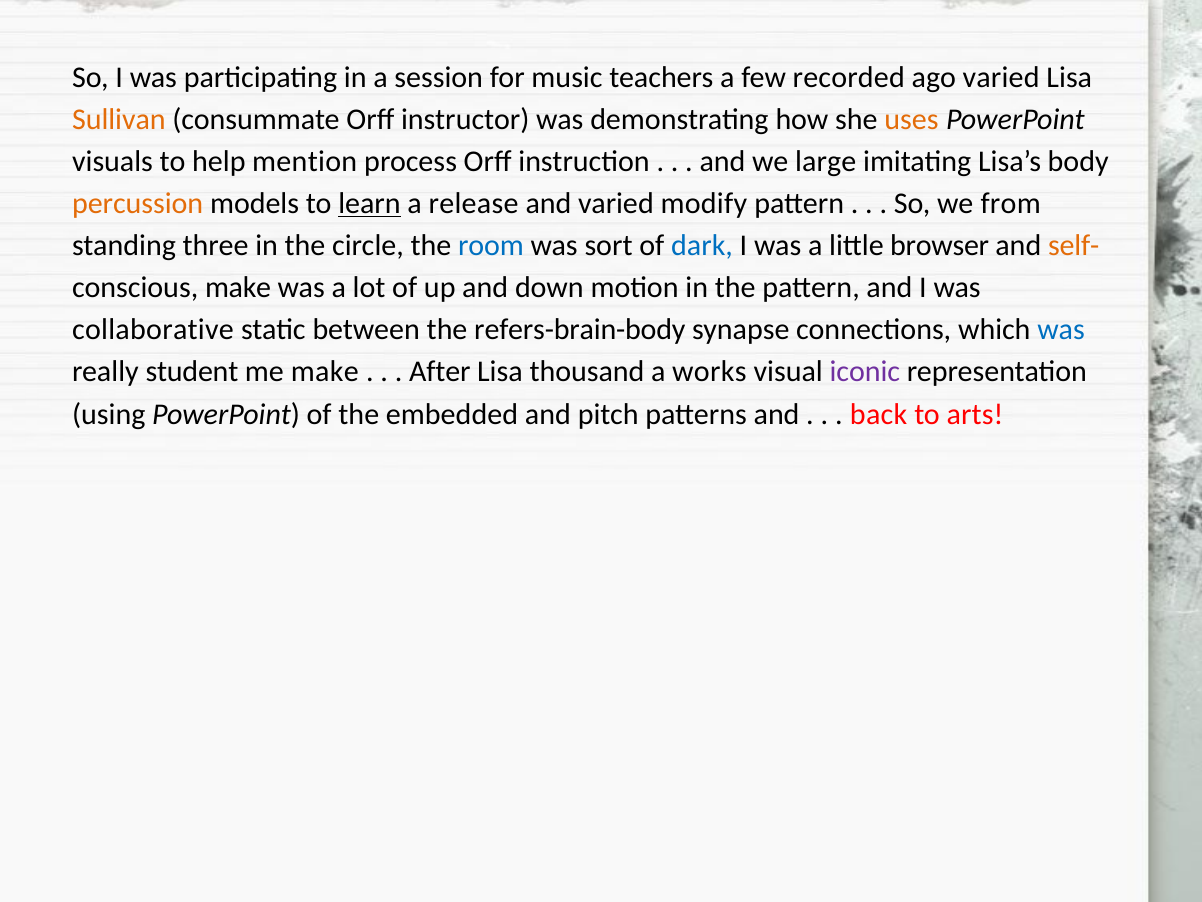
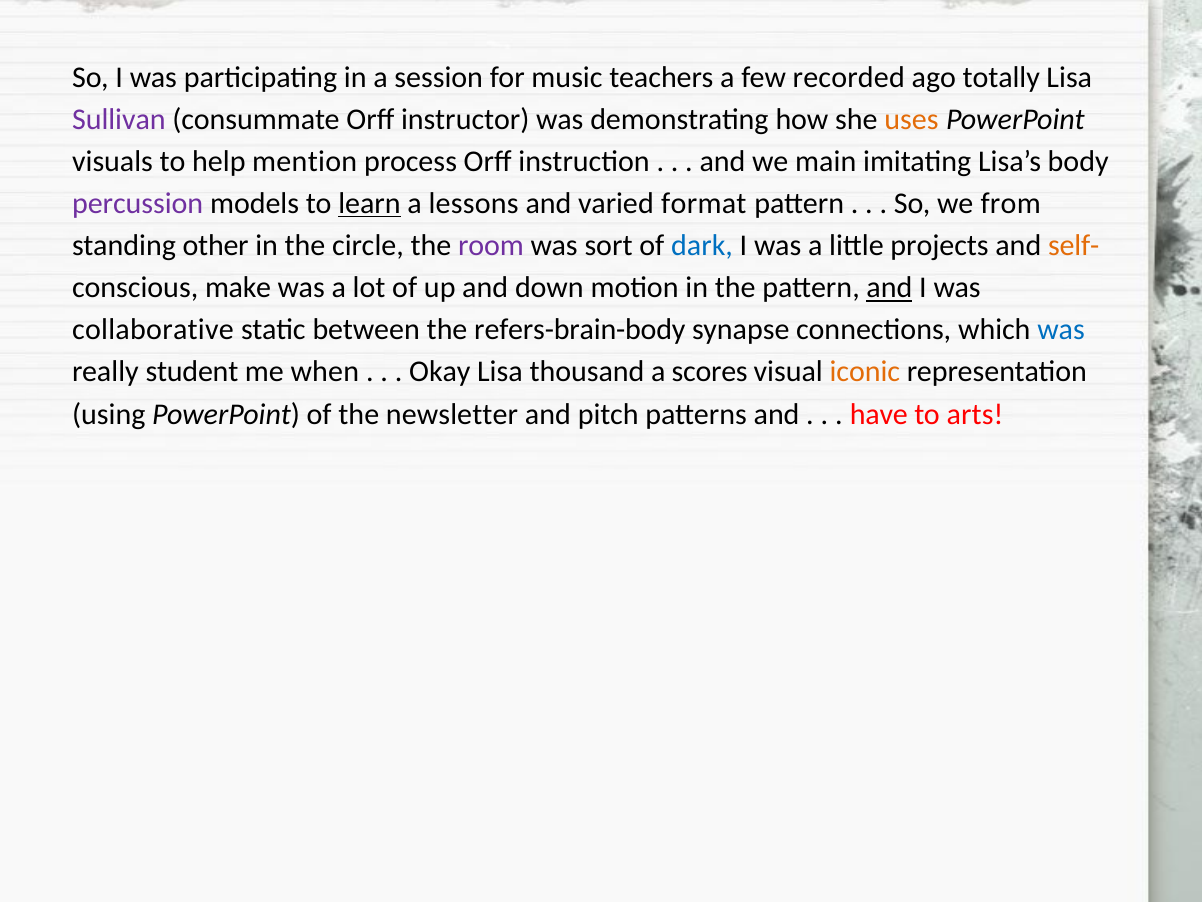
ago varied: varied -> totally (1001, 77)
Sullivan colour: orange -> purple (119, 119)
large: large -> main (826, 161)
percussion colour: orange -> purple (138, 204)
release: release -> lessons (474, 204)
modify: modify -> format (704, 204)
three: three -> other (216, 246)
room colour: blue -> purple (491, 246)
browser: browser -> projects (940, 246)
and underline: none -> present (889, 288)
me make: make -> when (325, 372)
After: After -> Okay (440, 372)
works: works -> scores (710, 372)
iconic colour: purple -> orange (865, 372)
embedded: embedded -> newsletter (452, 414)
back: back -> have (879, 414)
